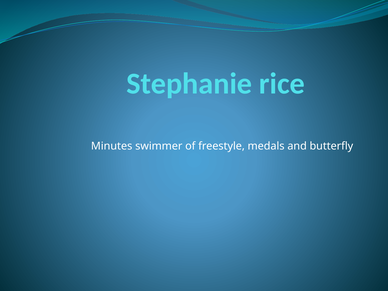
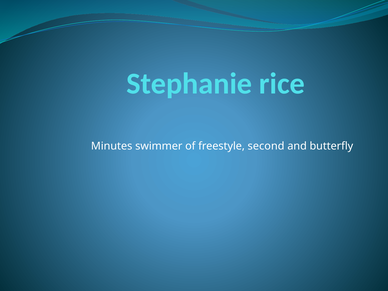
medals: medals -> second (266, 146)
